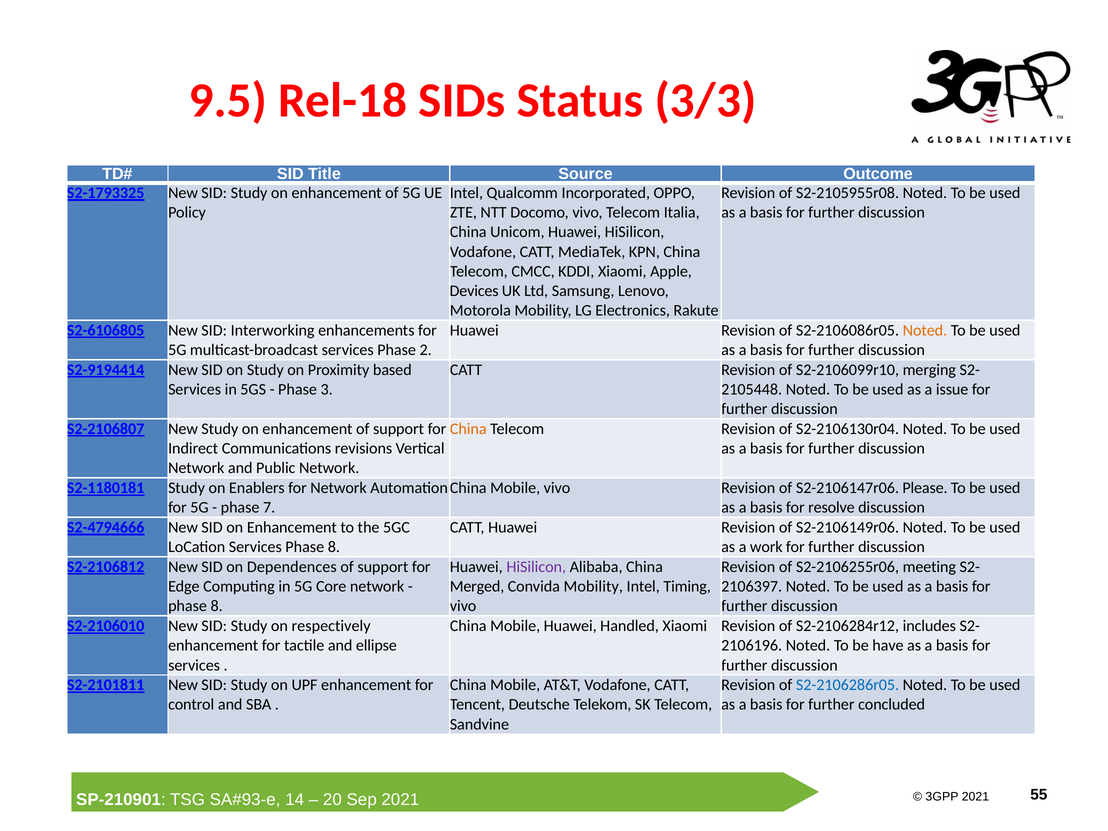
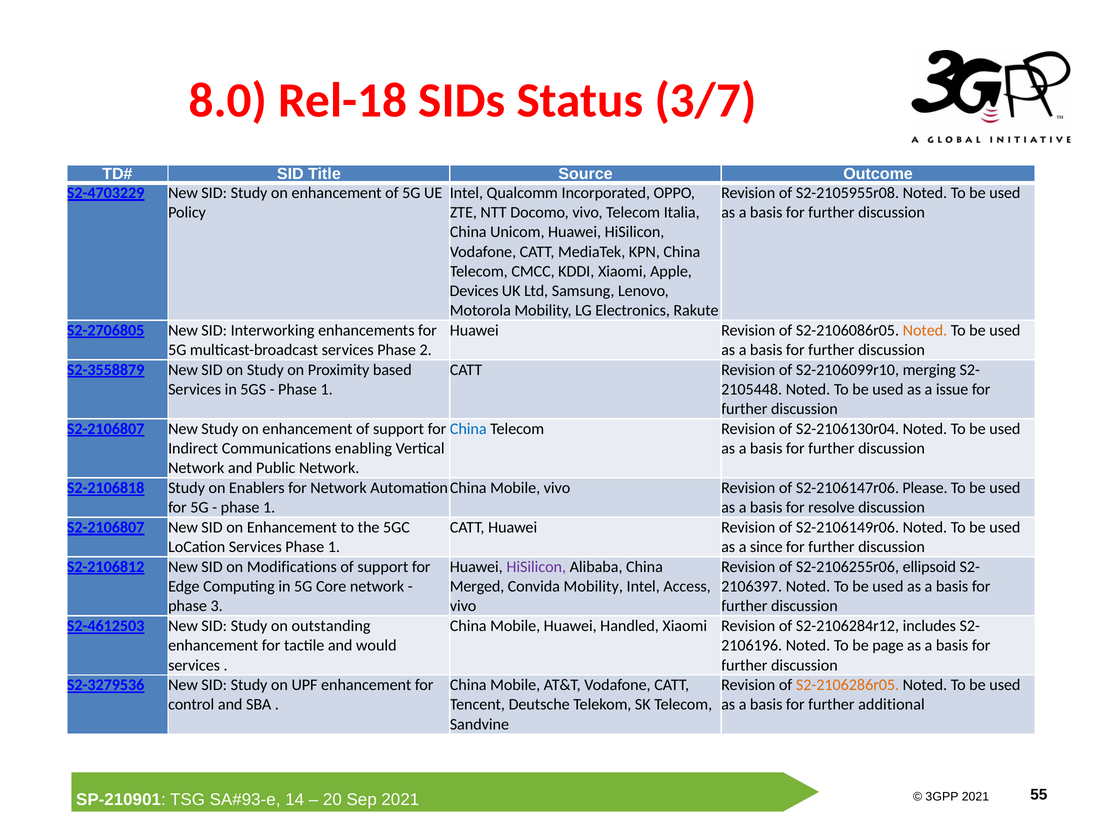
9.5: 9.5 -> 8.0 (228, 100)
3/3: 3/3 -> 3/7 (705, 100)
S2-1793325: S2-1793325 -> S2-4703229 (106, 193)
S2-6106805: S2-6106805 -> S2-2706805 (106, 330)
S2-9194414: S2-9194414 -> S2-3558879 (106, 370)
3: 3 -> 1 (327, 389)
China colour: orange -> blue (468, 429)
revisions: revisions -> enabling (363, 449)
S2-1180181: S2-1180181 -> S2-2106818 (106, 488)
7: 7 -> 1 (269, 508)
S2-4794666: S2-4794666 -> S2-2106807 (106, 527)
Services Phase 8: 8 -> 1 (334, 547)
work: work -> since (766, 547)
Dependences: Dependences -> Modifications (292, 567)
meeting: meeting -> ellipsoid (929, 567)
Timing: Timing -> Access (687, 587)
8: 8 -> 3 (217, 606)
S2-2106010: S2-2106010 -> S2-4612503 (106, 626)
respectively: respectively -> outstanding (331, 626)
ellipse: ellipse -> would (376, 646)
have: have -> page (888, 646)
S2-2101811: S2-2101811 -> S2-3279536 (106, 685)
S2-2106286r05 colour: blue -> orange (848, 685)
concluded: concluded -> additional (891, 705)
